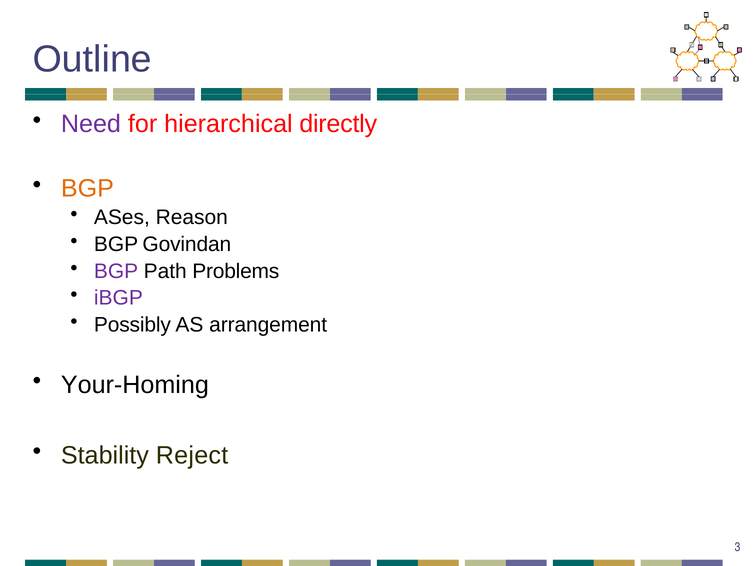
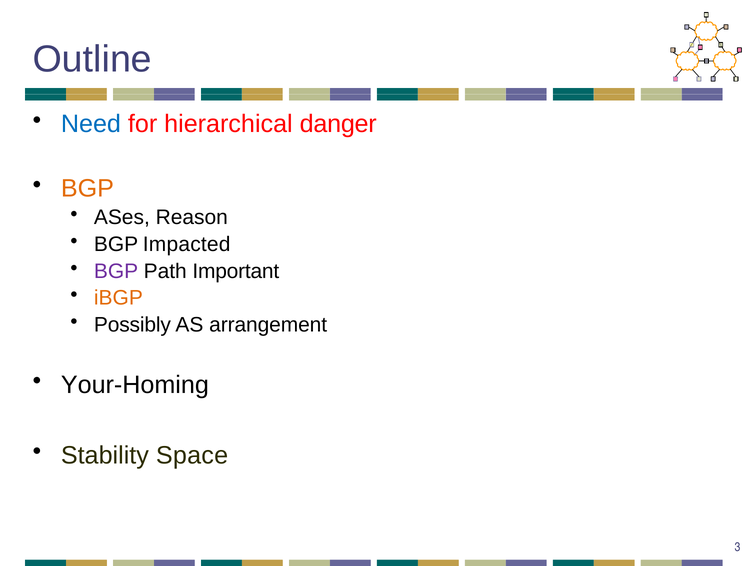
Need colour: purple -> blue (91, 124)
directly: directly -> danger (338, 124)
Govindan: Govindan -> Impacted (187, 244)
Problems: Problems -> Important (236, 271)
iBGP colour: purple -> orange (118, 298)
Reject: Reject -> Space (192, 455)
